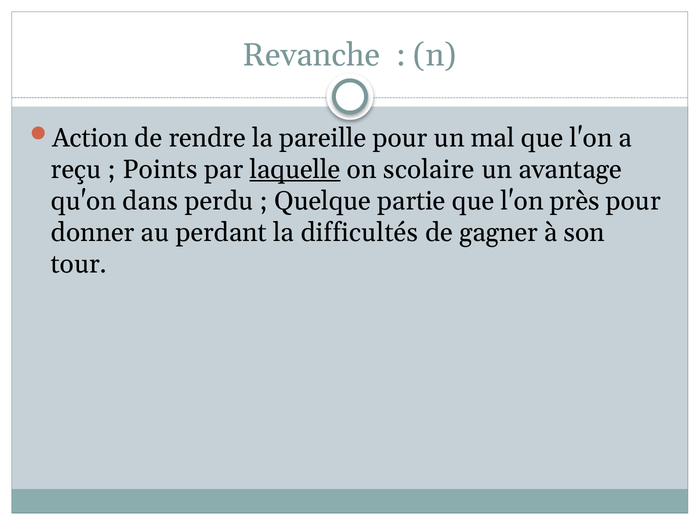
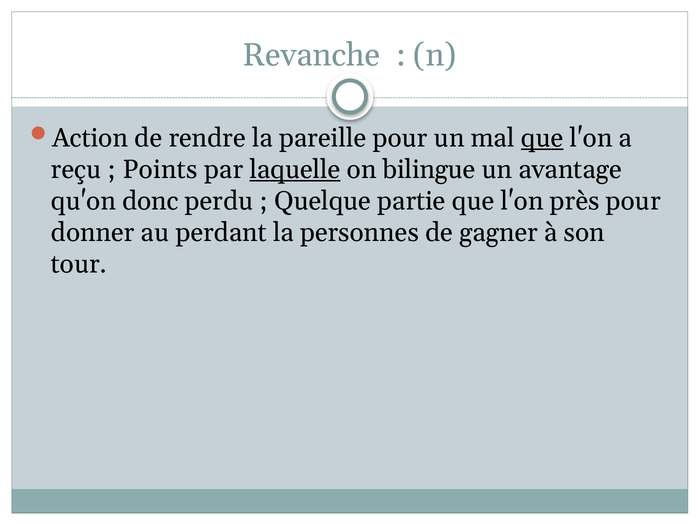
que underline: none -> present (542, 138)
scolaire: scolaire -> bilingue (429, 169)
dans: dans -> donc (150, 201)
difficultés: difficultés -> personnes (360, 233)
